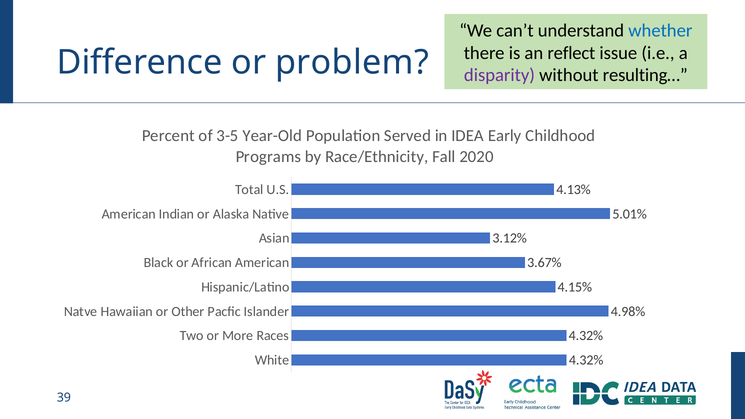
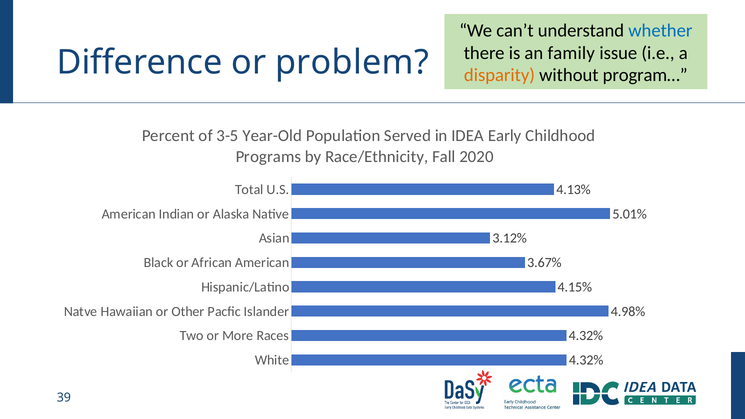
reflect: reflect -> family (571, 53)
disparity colour: purple -> orange (499, 75)
resulting…: resulting… -> program… (645, 75)
